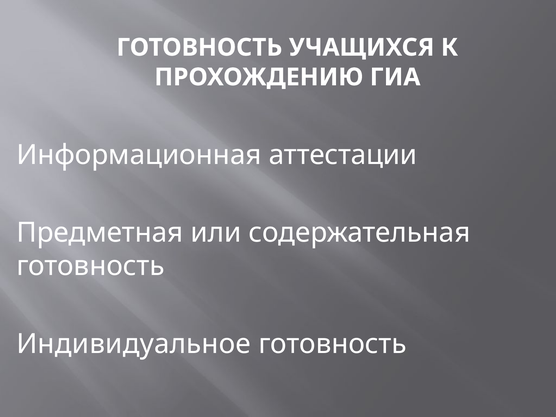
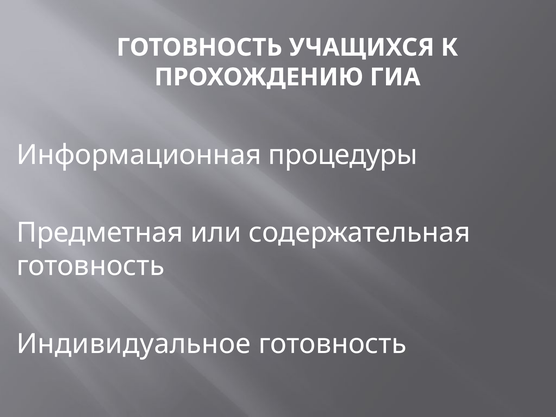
аттестации: аттестации -> процедуры (343, 155)
